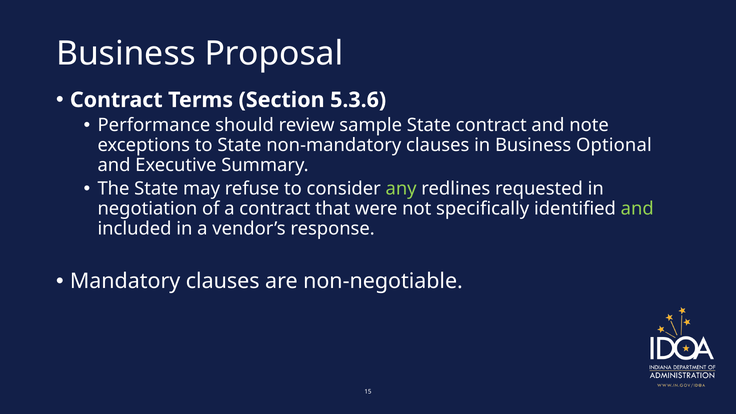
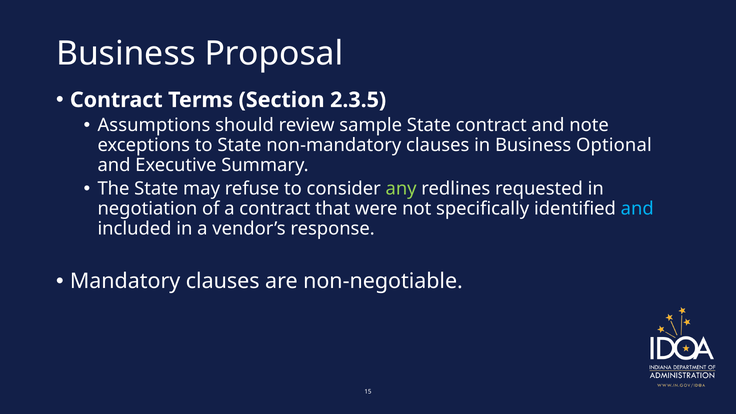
5.3.6: 5.3.6 -> 2.3.5 (358, 100)
Performance: Performance -> Assumptions (154, 125)
and colour: light green -> light blue (637, 209)
